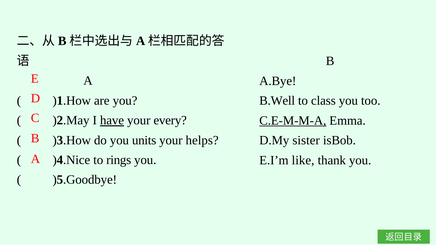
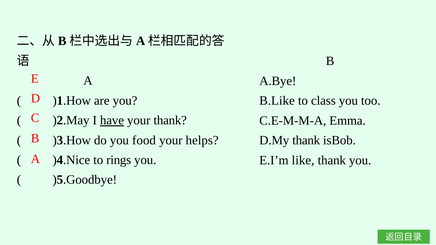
B.Well: B.Well -> B.Like (277, 101)
your every: every -> thank (170, 120)
C.E-M-M-A underline: present -> none (293, 121)
units: units -> food (144, 140)
D.My sister: sister -> thank (306, 140)
